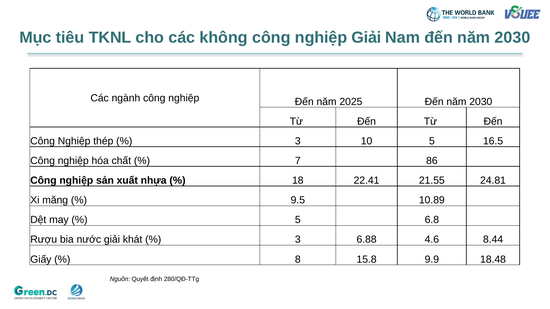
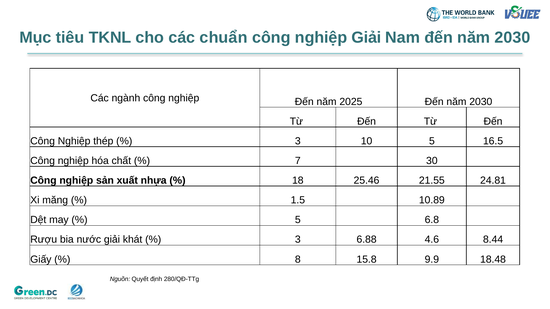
không: không -> chuẩn (224, 37)
86: 86 -> 30 (432, 161)
22.41: 22.41 -> 25.46 (367, 181)
9.5: 9.5 -> 1.5 (298, 200)
